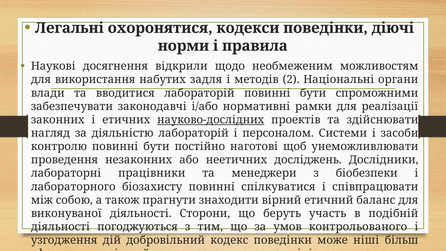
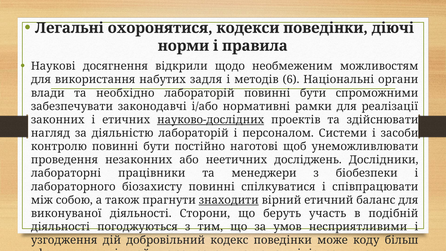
2: 2 -> 6 (291, 80)
вводитися: вводитися -> необхідно (125, 93)
знаходити underline: none -> present (229, 200)
контрольованого: контрольованого -> несприятливими (358, 227)
ніші: ніші -> коду (366, 240)
